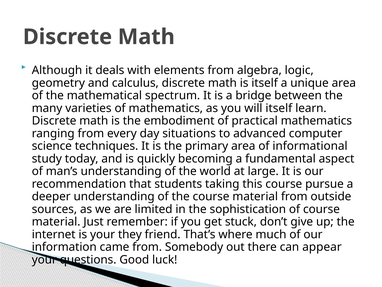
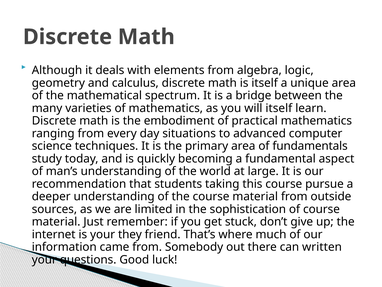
informational: informational -> fundamentals (310, 146)
appear: appear -> written (322, 247)
